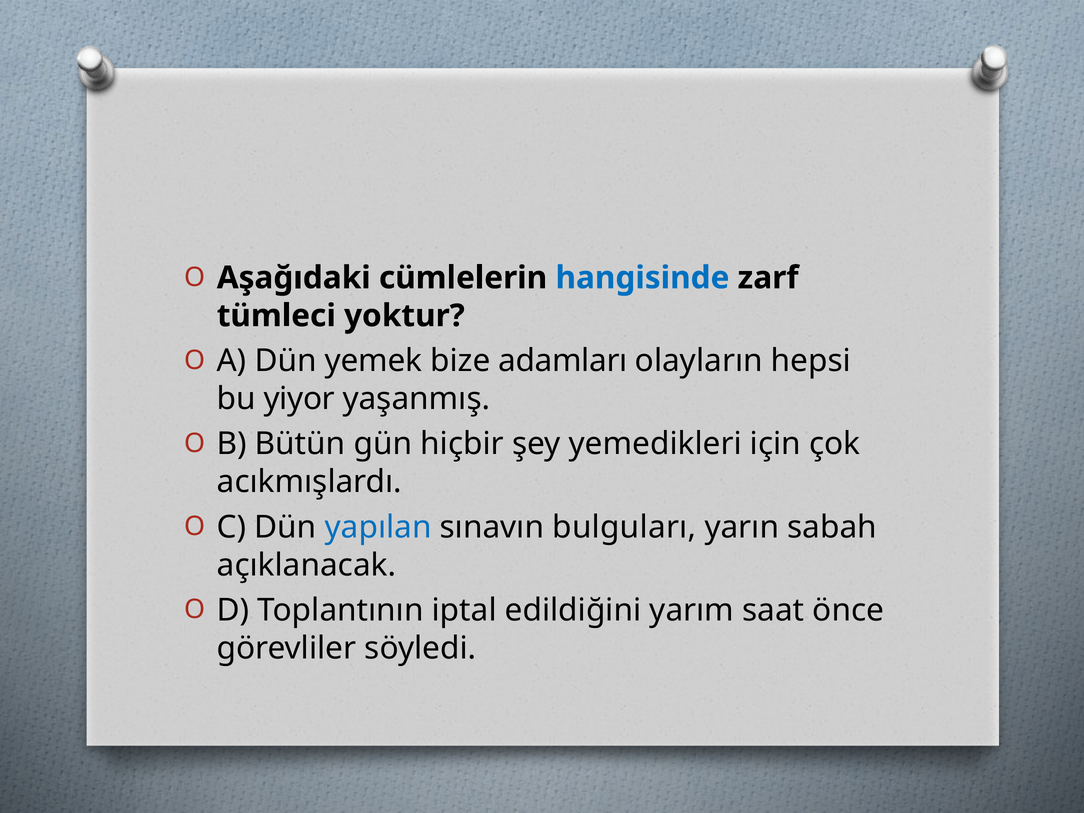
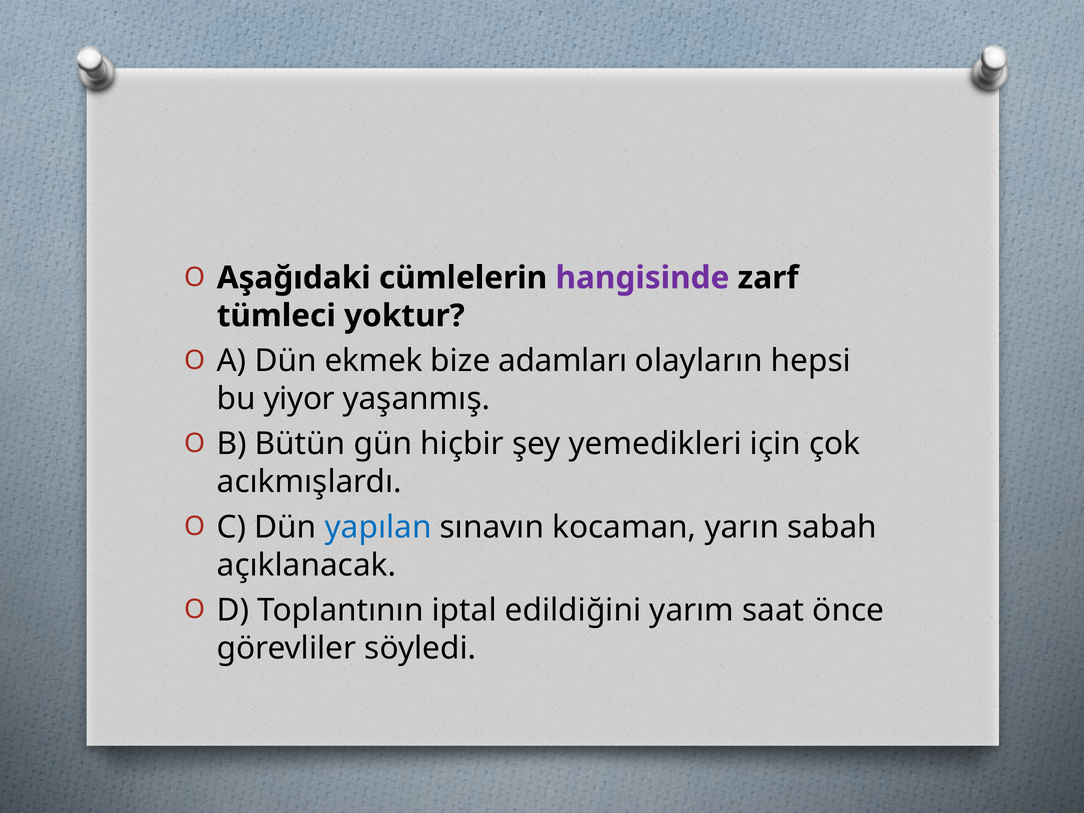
hangisinde colour: blue -> purple (642, 278)
yemek: yemek -> ekmek (374, 361)
bulguları: bulguları -> kocaman (624, 527)
